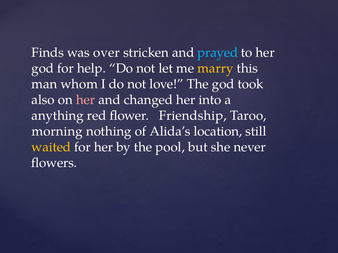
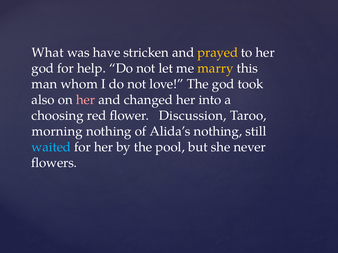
Finds: Finds -> What (48, 53)
over: over -> have (107, 53)
prayed colour: light blue -> yellow (218, 53)
anything: anything -> choosing (58, 116)
Friendship: Friendship -> Discussion (193, 116)
Alida’s location: location -> nothing (218, 132)
waited colour: yellow -> light blue (51, 147)
